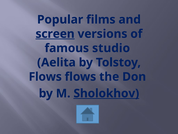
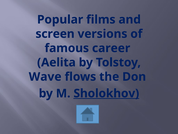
screen underline: present -> none (55, 34)
studio: studio -> career (111, 48)
Flows: Flows -> Wave (45, 76)
